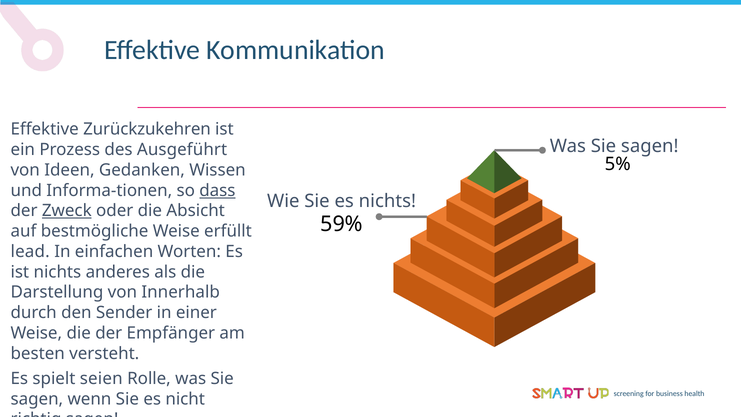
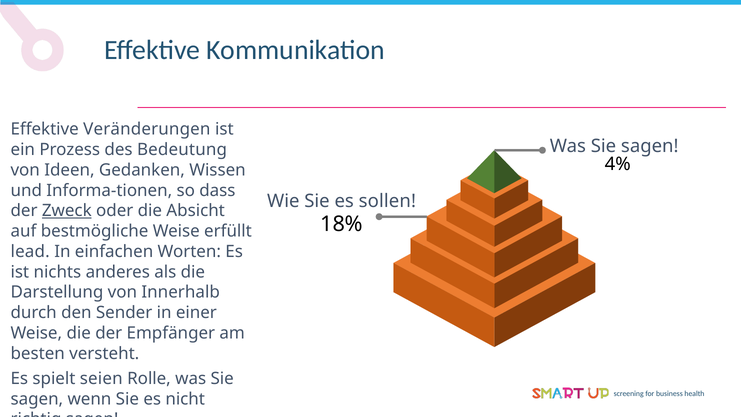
Zurückzukehren: Zurückzukehren -> Veränderungen (147, 129)
Ausgeführt: Ausgeführt -> Bedeutung (182, 150)
5%: 5% -> 4% (618, 164)
dass underline: present -> none (217, 190)
es nichts: nichts -> sollen (387, 201)
59%: 59% -> 18% (342, 224)
